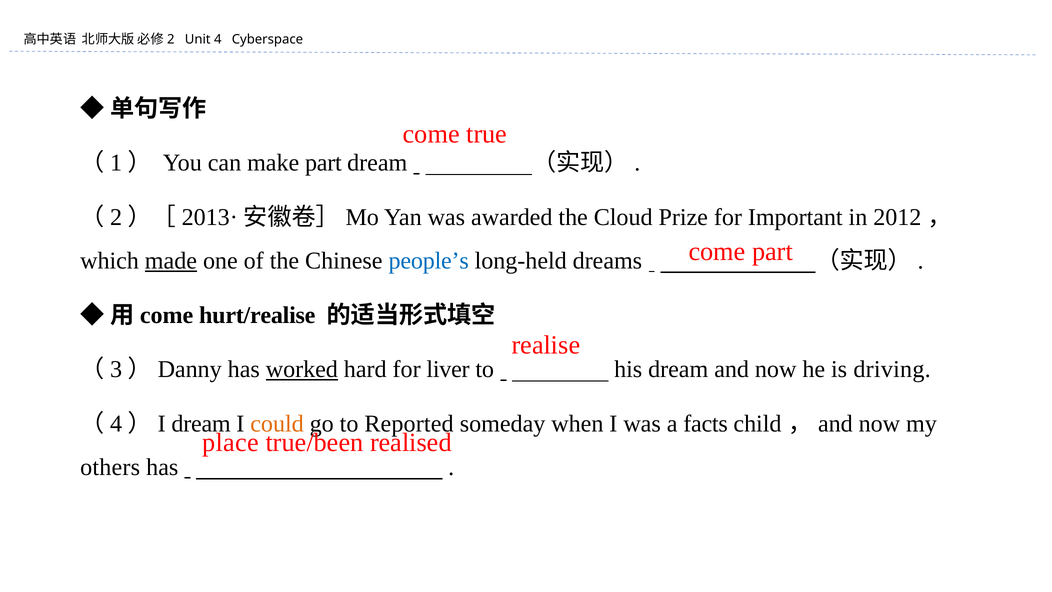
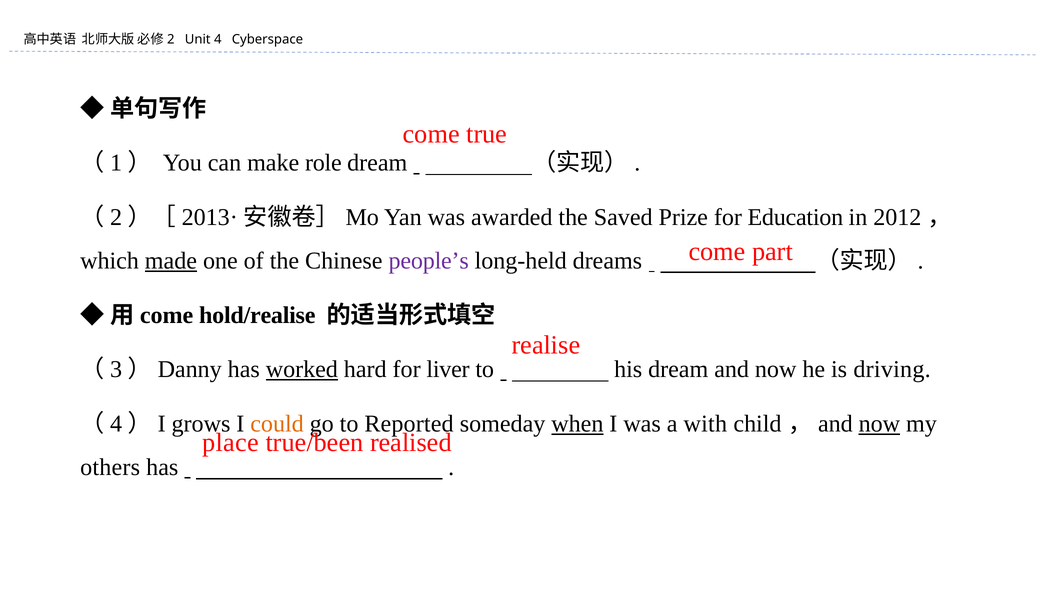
make part: part -> role (323, 163)
Cloud: Cloud -> Saved (623, 217)
Important: Important -> Education (795, 217)
people’s colour: blue -> purple (429, 261)
hurt/realise: hurt/realise -> hold/realise (257, 315)
（4）I dream: dream -> grows (201, 424)
when underline: none -> present (577, 424)
facts: facts -> with (705, 424)
now underline: none -> present (879, 424)
